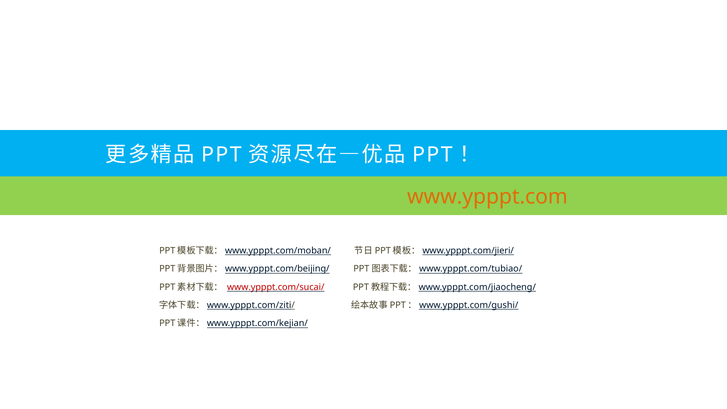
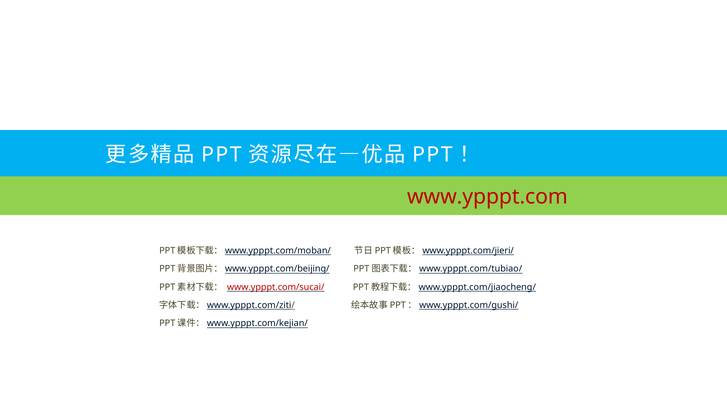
www.ypppt.com colour: orange -> red (487, 197)
